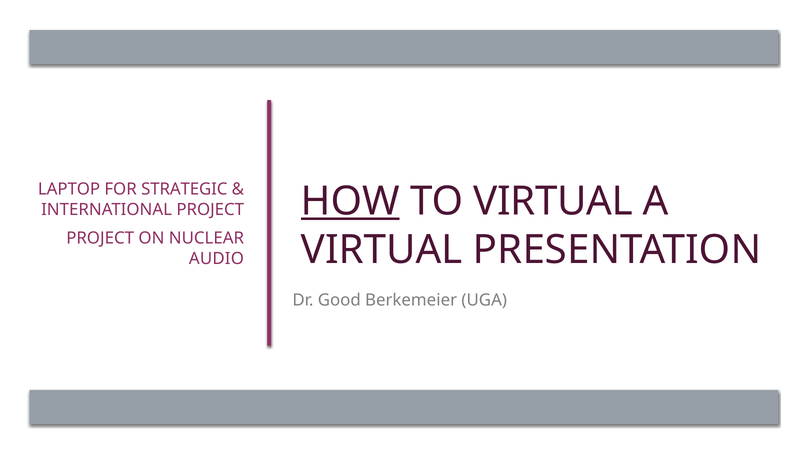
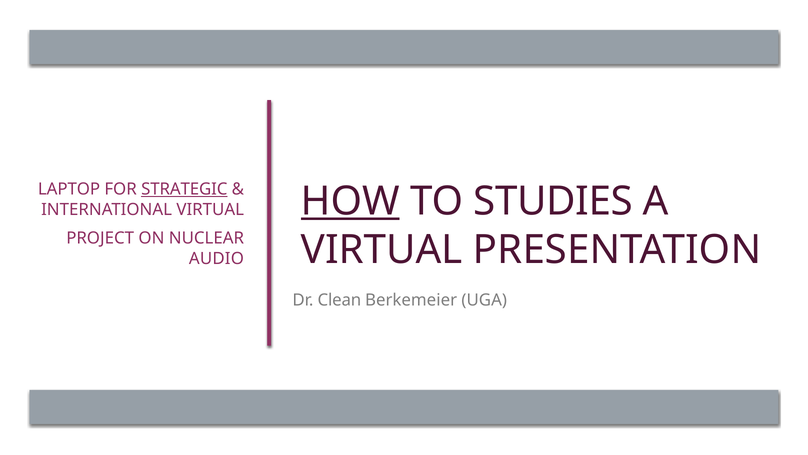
STRATEGIC underline: none -> present (184, 189)
TO VIRTUAL: VIRTUAL -> STUDIES (553, 201)
INTERNATIONAL PROJECT: PROJECT -> VIRTUAL (210, 209)
Good: Good -> Clean (339, 300)
